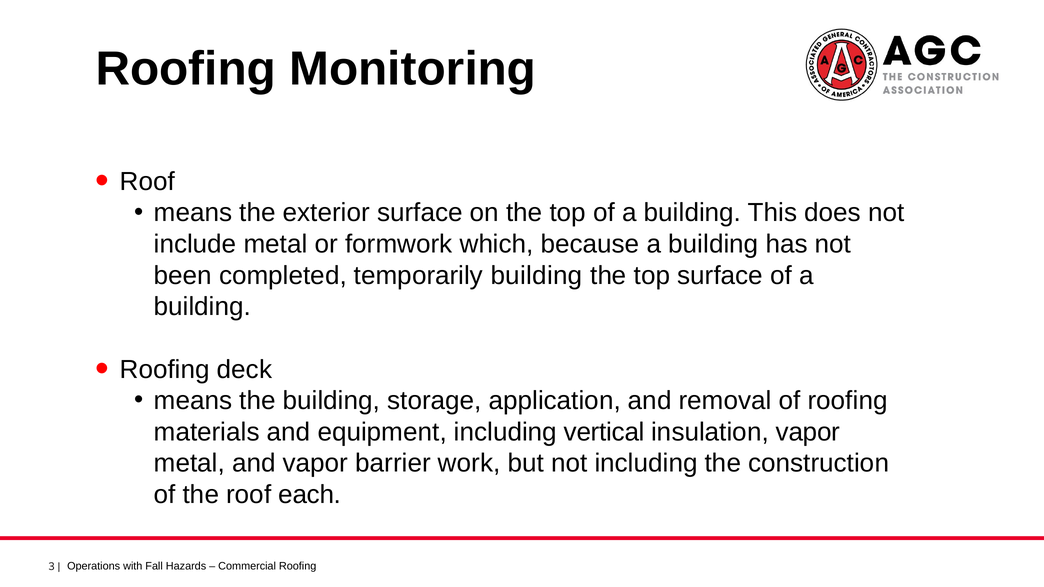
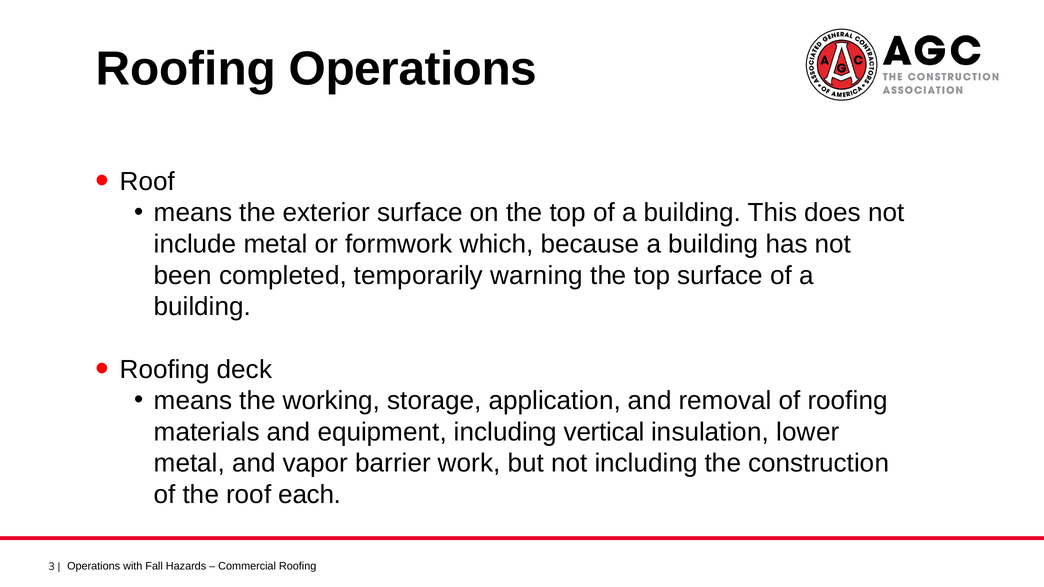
Roofing Monitoring: Monitoring -> Operations (413, 69)
temporarily building: building -> warning (537, 276)
the building: building -> working (331, 401)
insulation vapor: vapor -> lower (808, 432)
